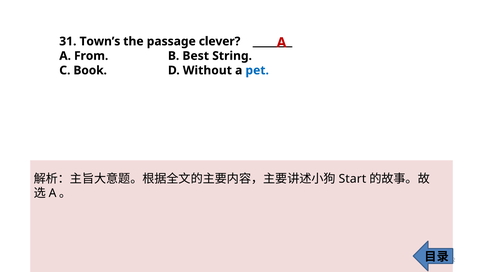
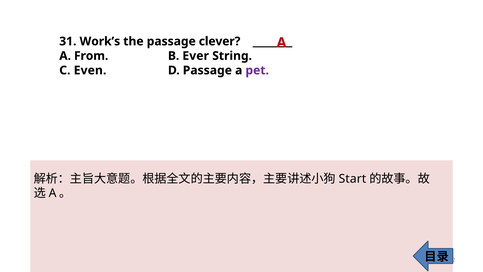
Town’s: Town’s -> Work’s (100, 41)
Best: Best -> Ever (196, 56)
Book: Book -> Even (90, 70)
D Without: Without -> Passage (207, 70)
pet colour: blue -> purple (257, 70)
